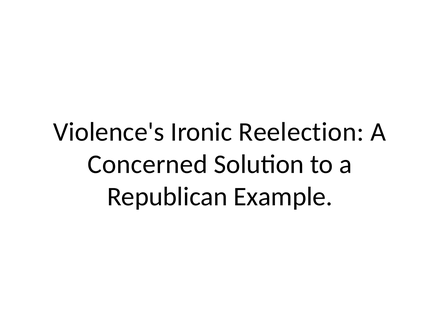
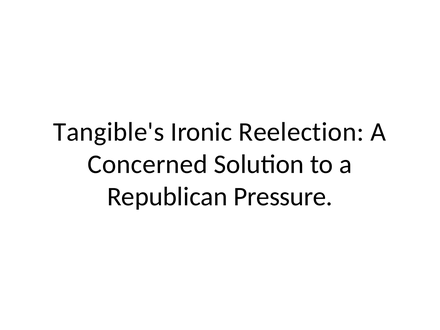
Violence's: Violence's -> Tangible's (109, 132)
Example: Example -> Pressure (283, 197)
